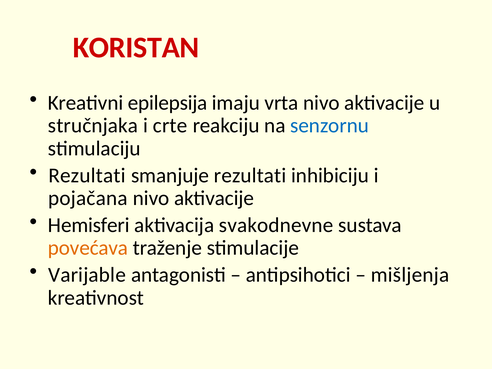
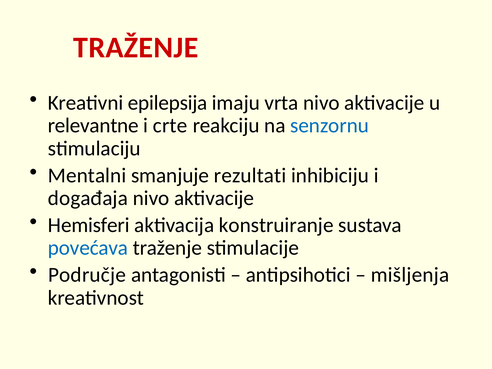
KORISTAN: KORISTAN -> TRAŽENJE (136, 48)
stručnjaka: stručnjaka -> relevantne (93, 126)
Rezultati: Rezultati -> Mentalni (87, 175)
pojačana: pojačana -> događaja (88, 198)
svakodnevne: svakodnevne -> konstruiranje (276, 225)
povećava colour: orange -> blue (88, 248)
Varijable: Varijable -> Područje (87, 275)
